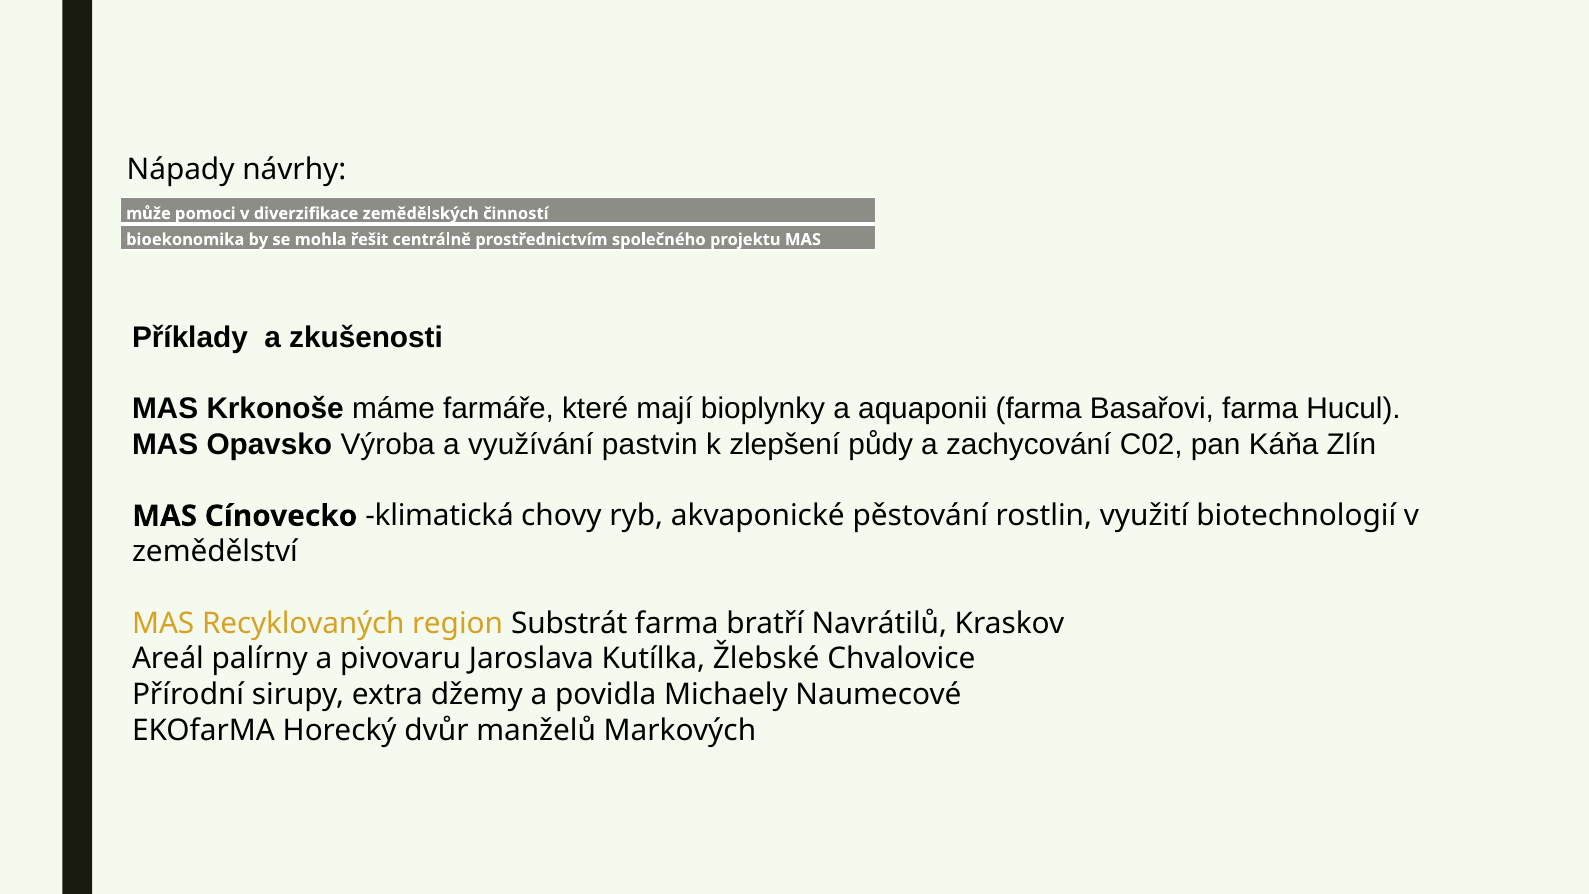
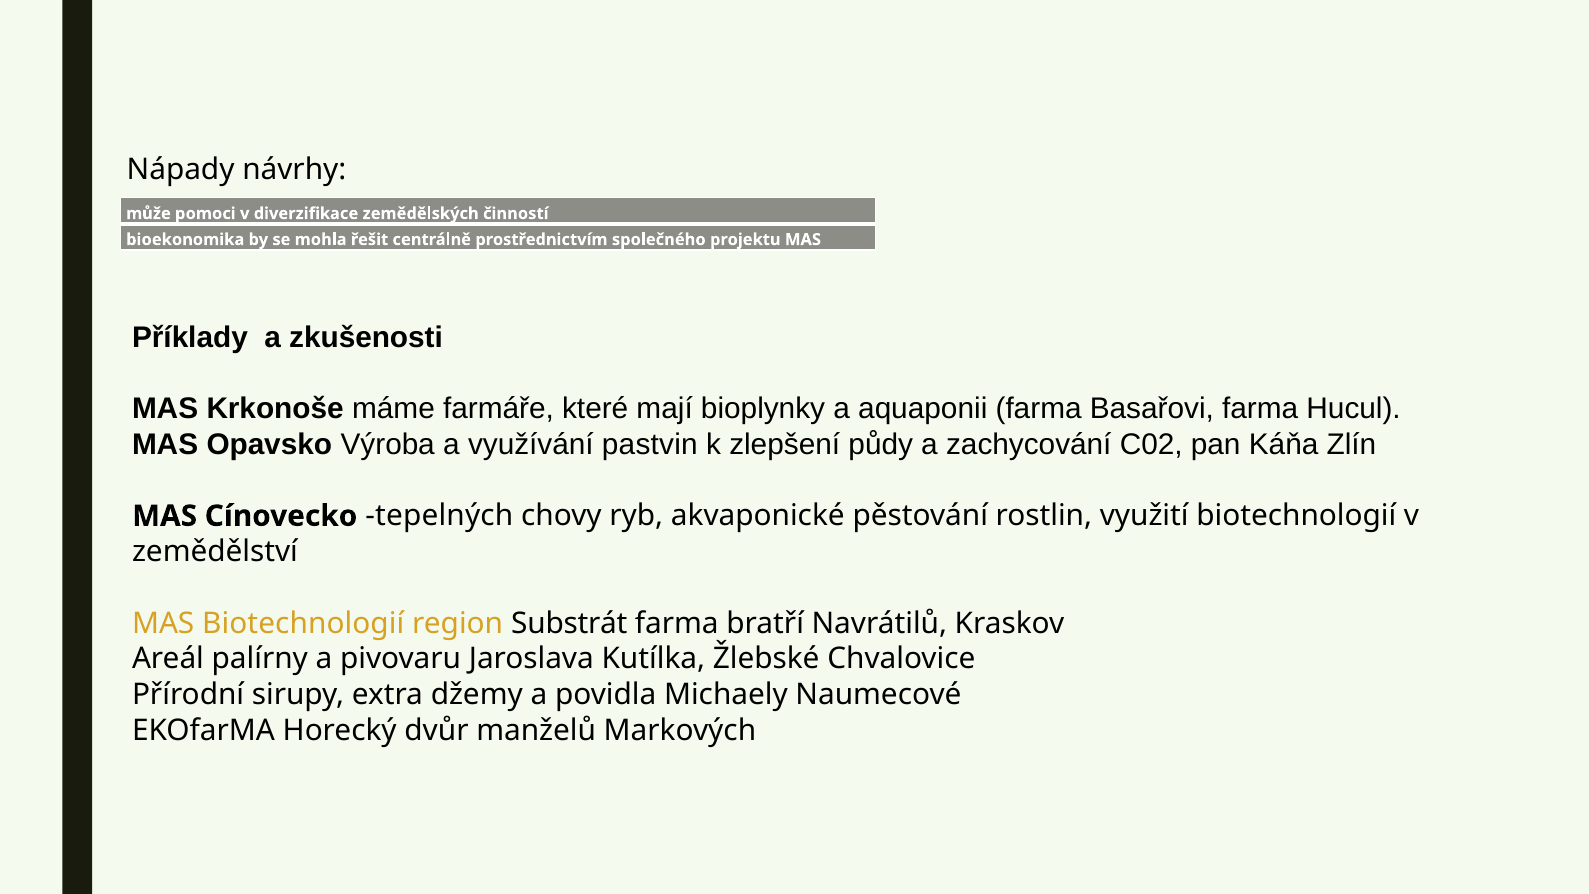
klimatická: klimatická -> tepelných (439, 516)
MAS Recyklovaných: Recyklovaných -> Biotechnologií (303, 623)
